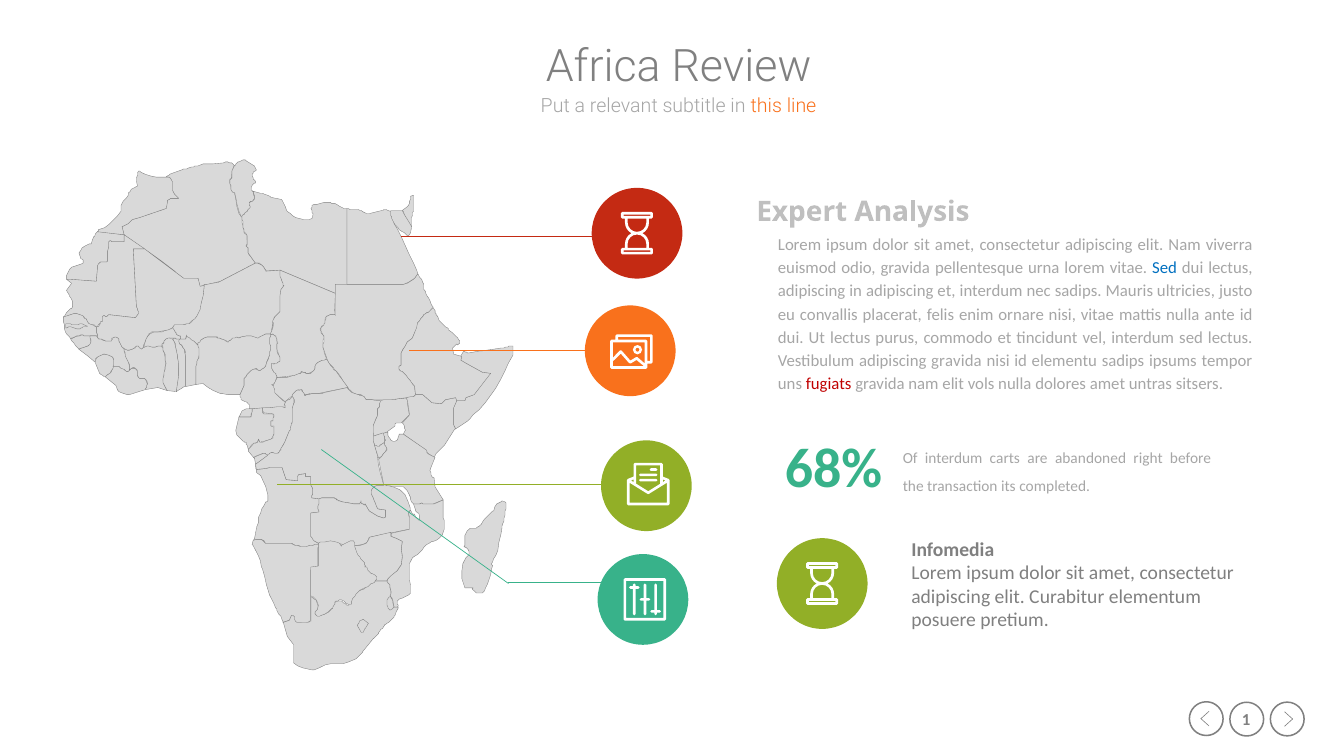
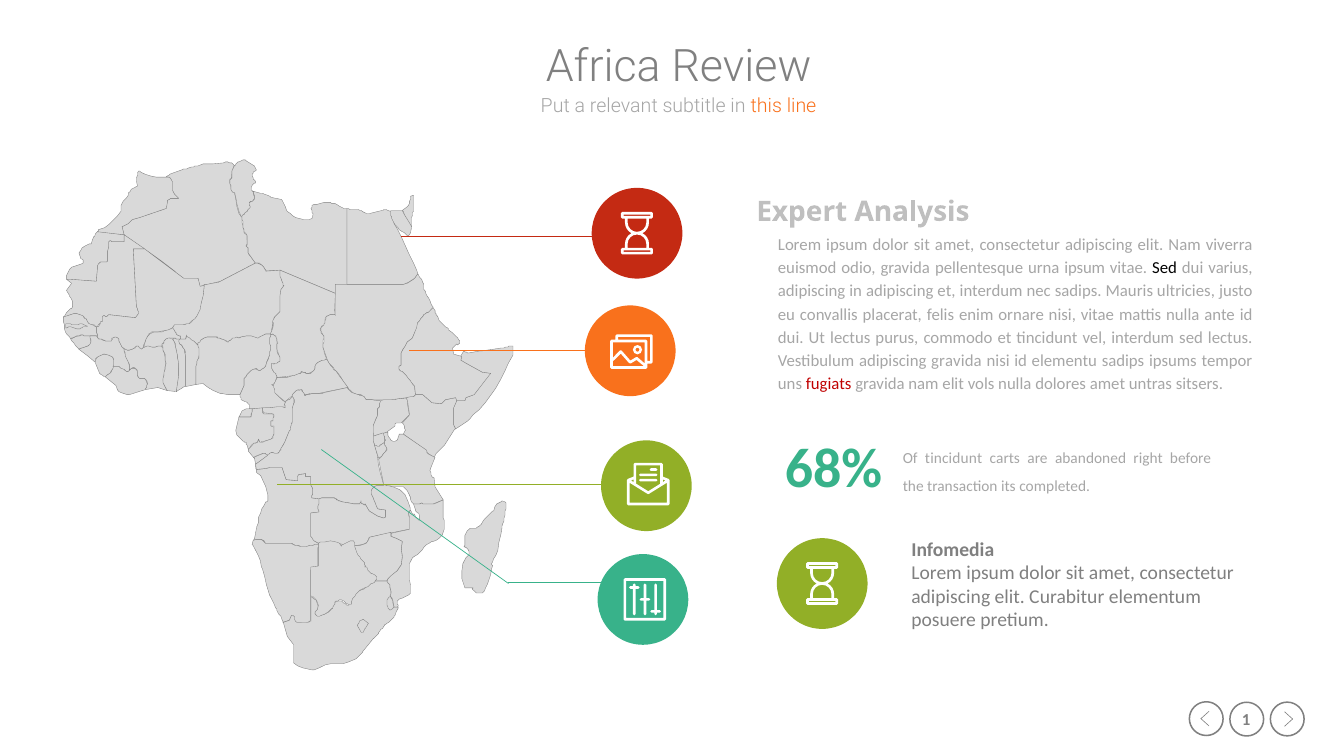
urna lorem: lorem -> ipsum (1085, 268)
Sed colour: blue -> black (1165, 268)
dui lectus: lectus -> varius (1230, 268)
Of interdum: interdum -> tincidunt (954, 458)
